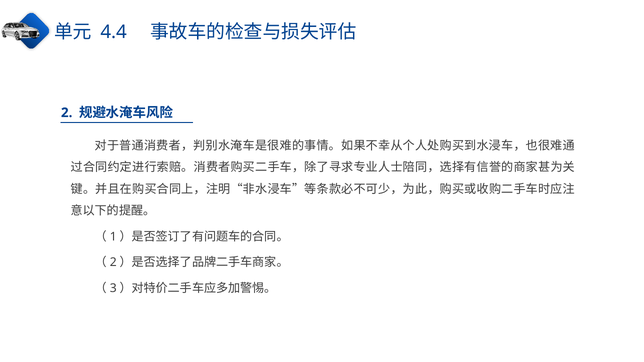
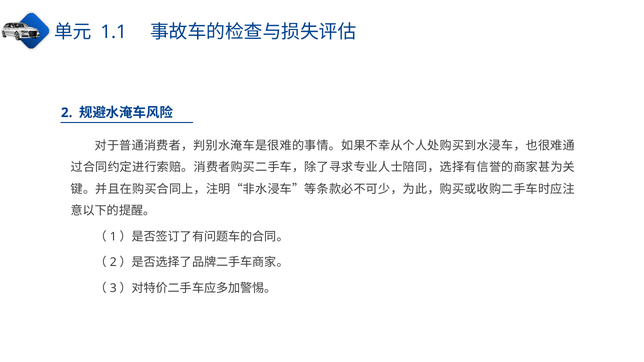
4.4: 4.4 -> 1.1 (114, 32)
